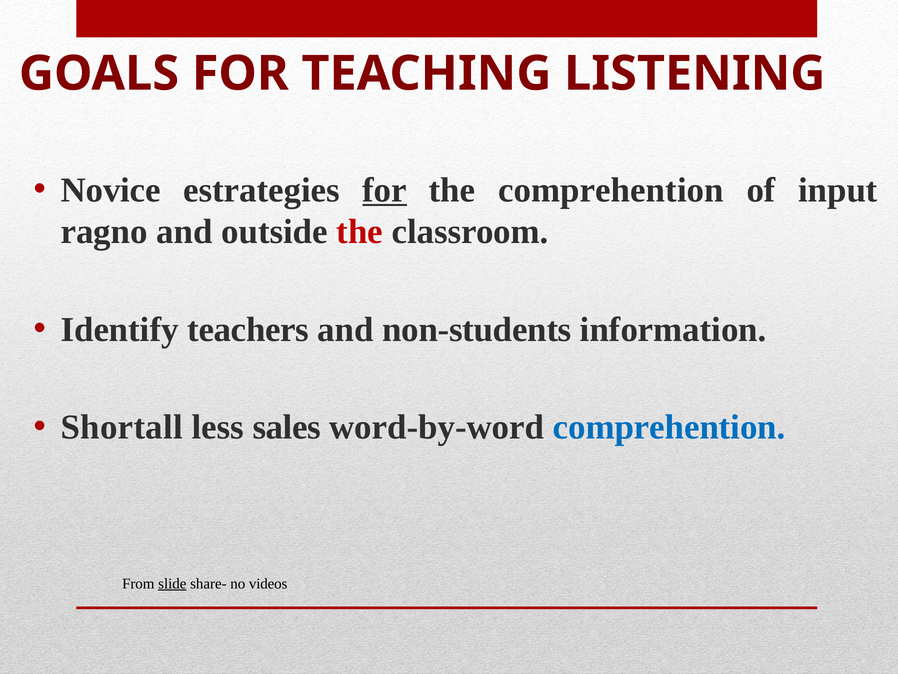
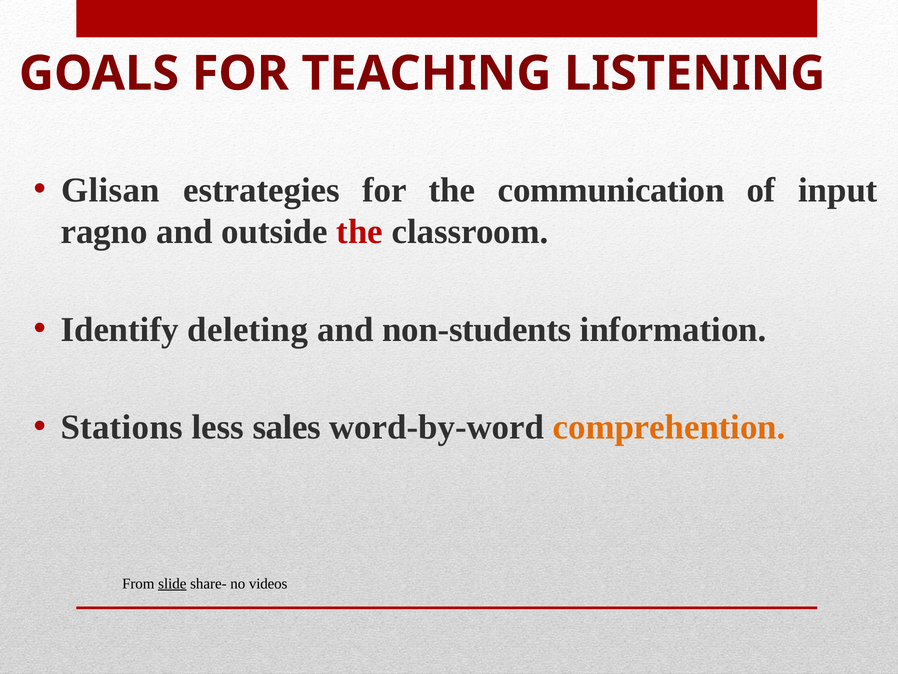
Novice: Novice -> Glisan (110, 190)
for underline: present -> none (385, 190)
the comprehention: comprehention -> communication (611, 190)
teachers: teachers -> deleting (248, 329)
Shortall: Shortall -> Stations (122, 427)
comprehention colour: blue -> orange (669, 427)
